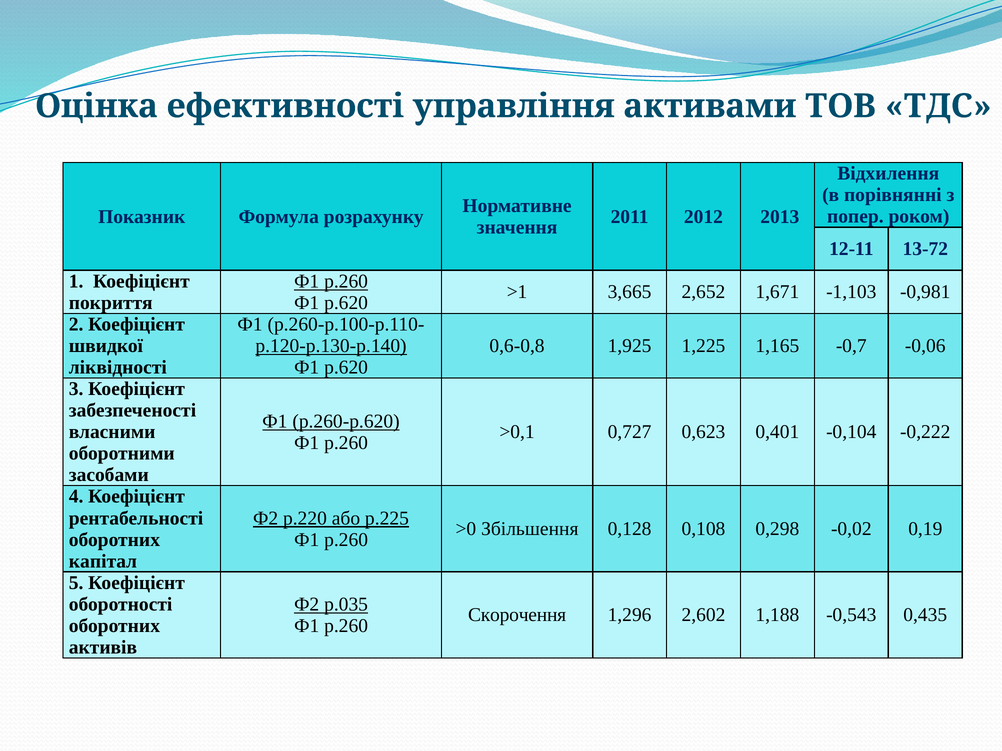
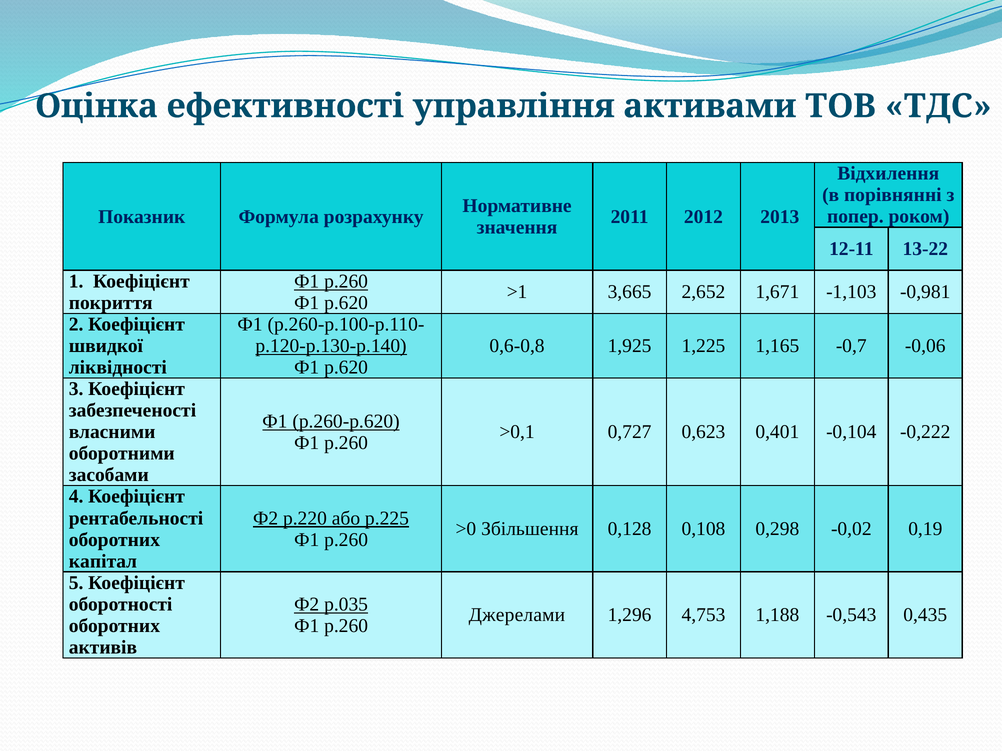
13-72: 13-72 -> 13-22 (925, 249)
Скорочення: Скорочення -> Джерелами (517, 615)
2,602: 2,602 -> 4,753 (703, 615)
